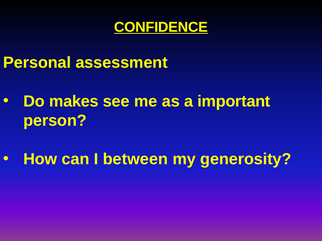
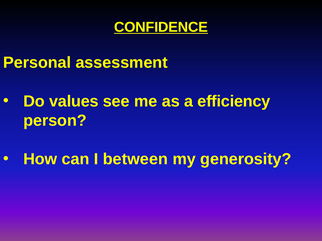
makes: makes -> values (74, 101)
important: important -> efficiency (234, 101)
